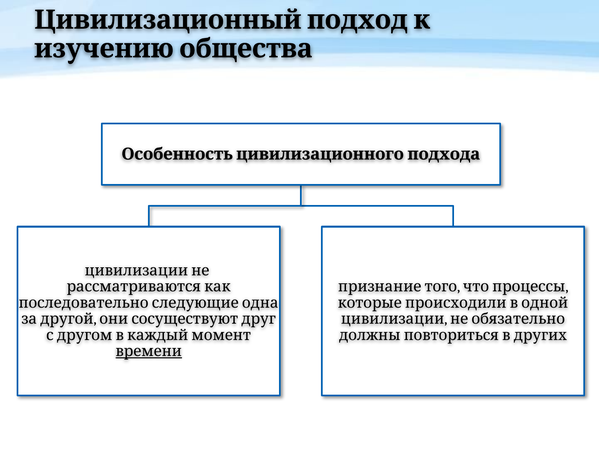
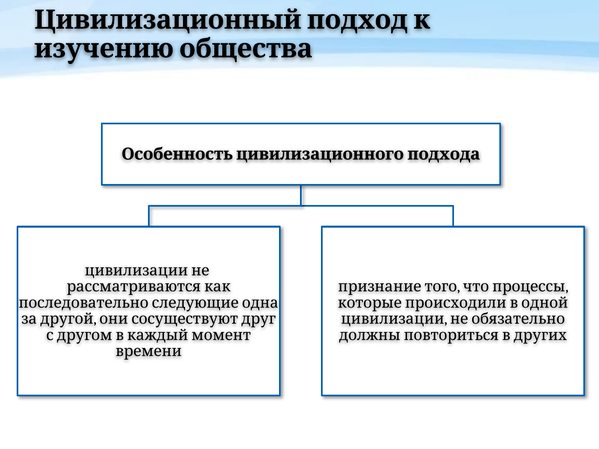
времени underline: present -> none (149, 352)
